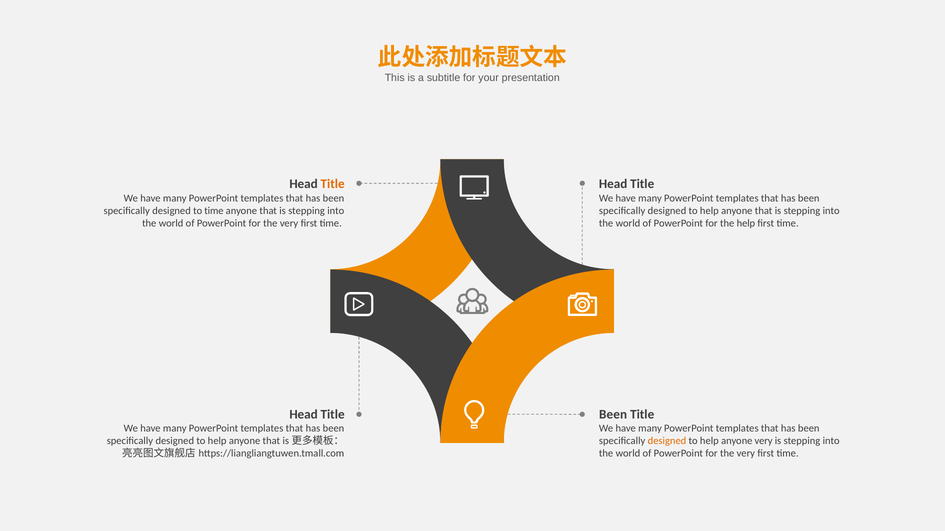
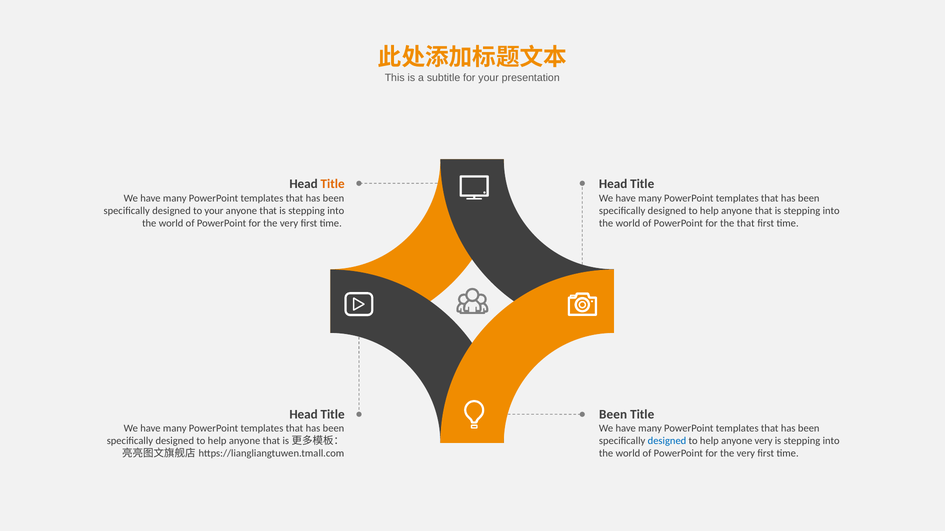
to time: time -> your (214, 211)
the help: help -> that (746, 223)
designed colour: orange -> blue (667, 441)
